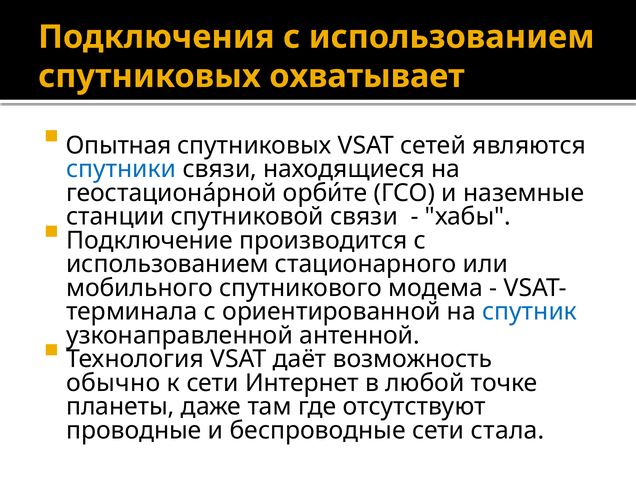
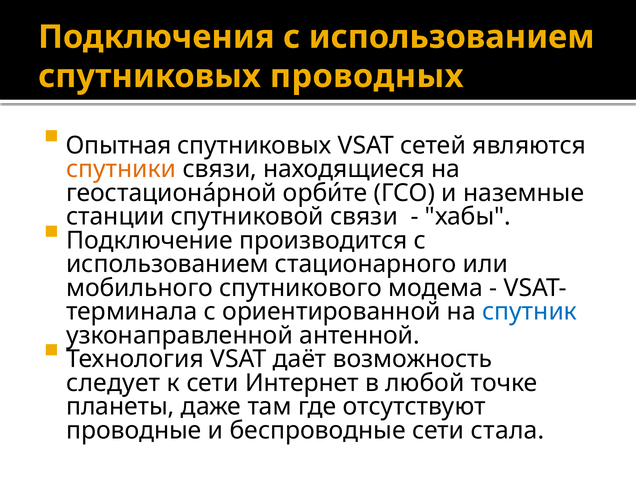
охватывает: охватывает -> проводных (367, 76)
спутники colour: blue -> orange (121, 169)
обычно: обычно -> следует (113, 383)
